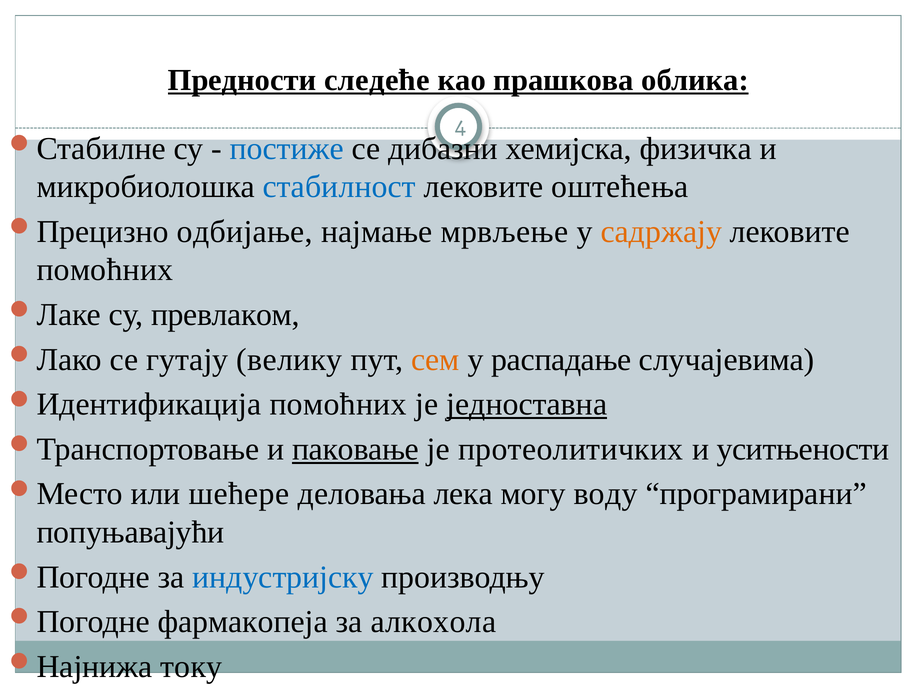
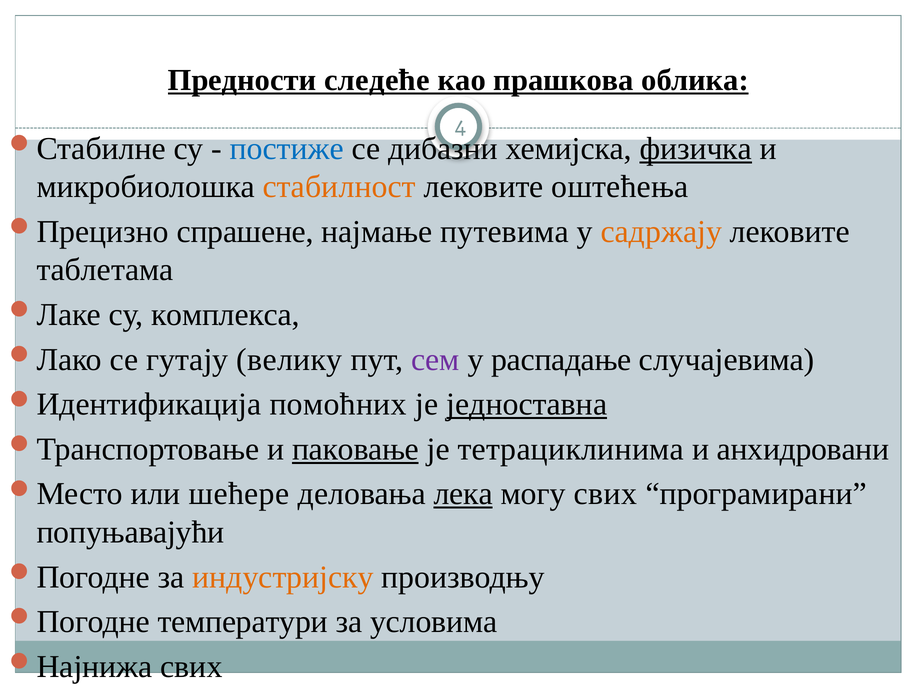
физичка underline: none -> present (696, 149)
стабилност colour: blue -> orange (339, 187)
одбијање: одбијање -> спрашене (245, 232)
мрвљење: мрвљење -> путевима (505, 232)
помоћних: помоћних -> таблетама (105, 270)
превлаком: превлаком -> комплекса (225, 315)
сем colour: orange -> purple (435, 359)
протеолитичких: протеолитичких -> тетрациклинима (571, 449)
уситњености: уситњености -> анхидровани (803, 449)
лека underline: none -> present (463, 494)
могу воду: воду -> свих (605, 494)
индустријску colour: blue -> orange (283, 577)
фармакопеја: фармакопеја -> температури (243, 622)
алкохола: алкохола -> условима (434, 622)
току: току -> свих (191, 666)
